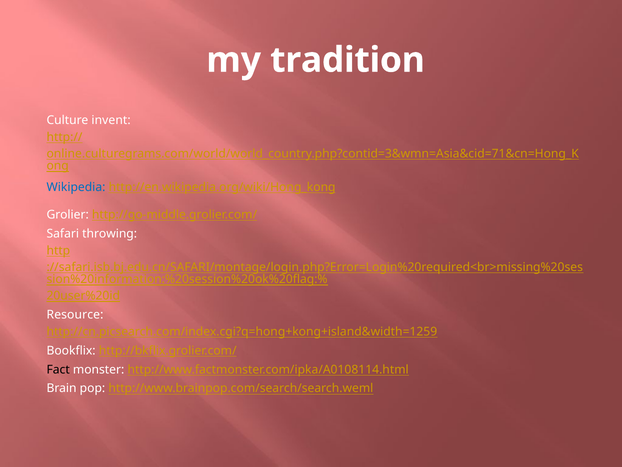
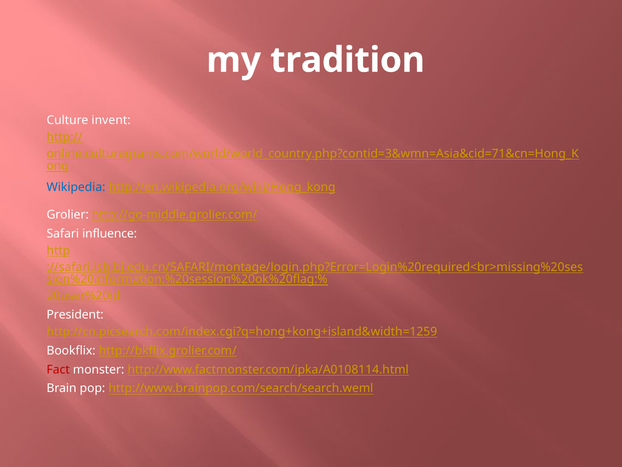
throwing: throwing -> influence (110, 233)
Resource: Resource -> President (75, 314)
Fact colour: black -> red (58, 369)
